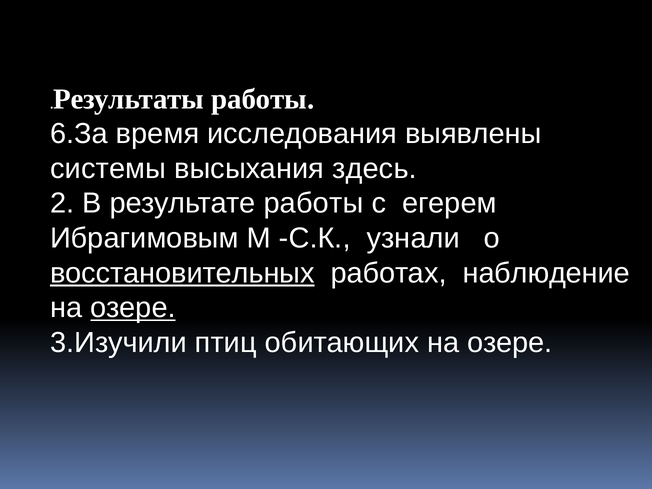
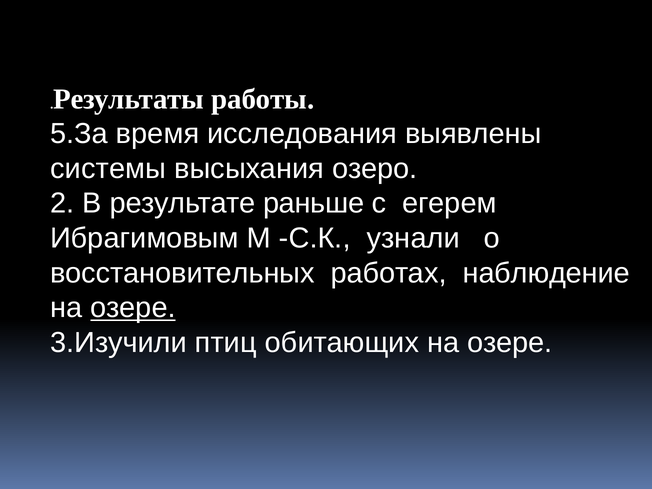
6.За: 6.За -> 5.За (79, 134)
здесь: здесь -> озеро (375, 169)
результате работы: работы -> раньше (314, 203)
восстановительных underline: present -> none (182, 273)
